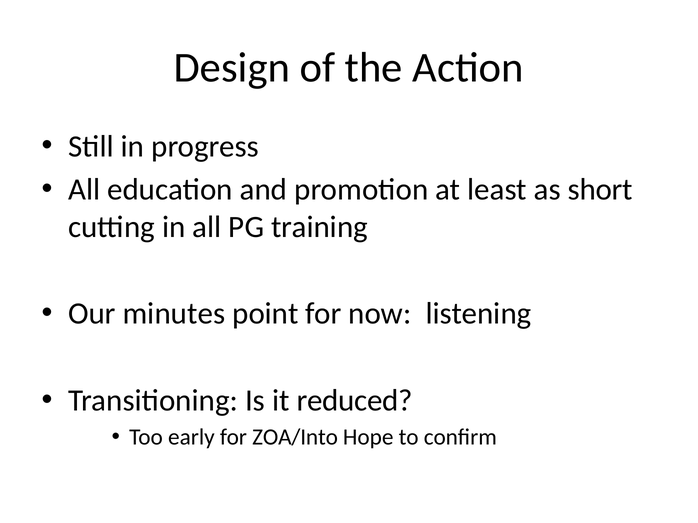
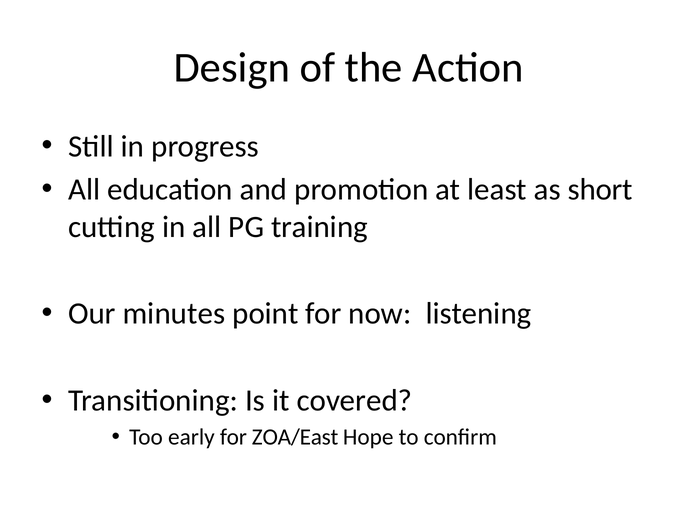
reduced: reduced -> covered (354, 401)
ZOA/Into: ZOA/Into -> ZOA/East (295, 438)
